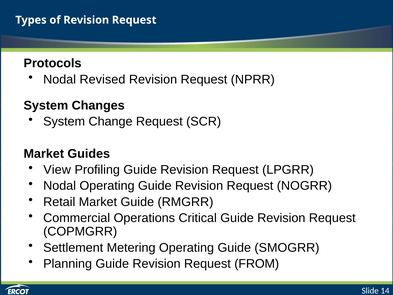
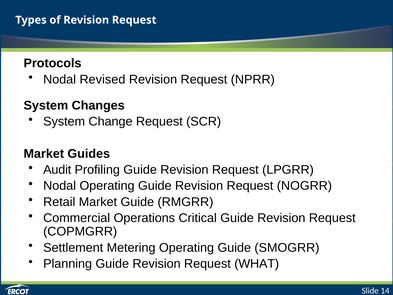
View: View -> Audit (57, 170)
FROM: FROM -> WHAT (257, 263)
